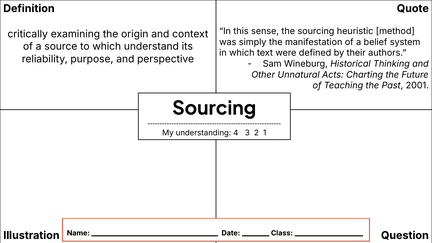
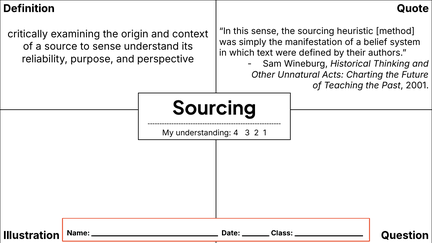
to which: which -> sense (107, 47)
